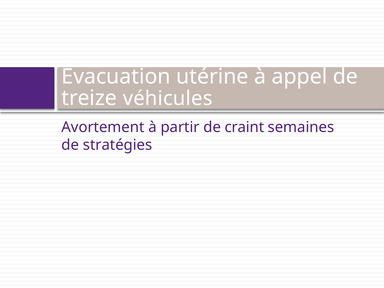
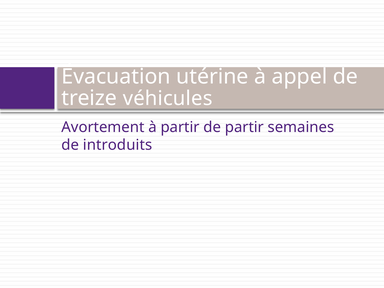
de craint: craint -> partir (244, 127)
stratégies: stratégies -> introduits (118, 145)
